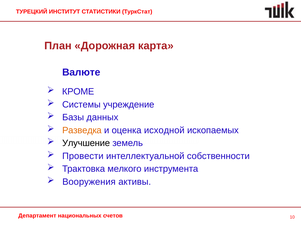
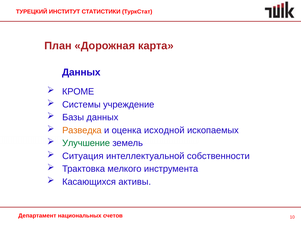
Валюте: Валюте -> Данных (81, 72)
Улучшение colour: black -> green (86, 143)
Провести: Провести -> Ситуация (83, 156)
Вооружения: Вооружения -> Касающихся (89, 182)
